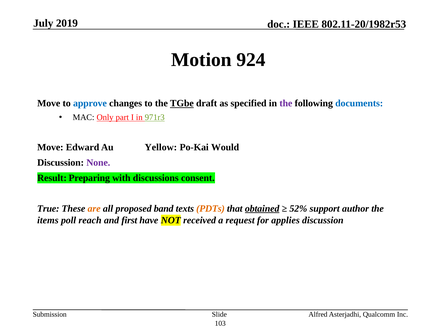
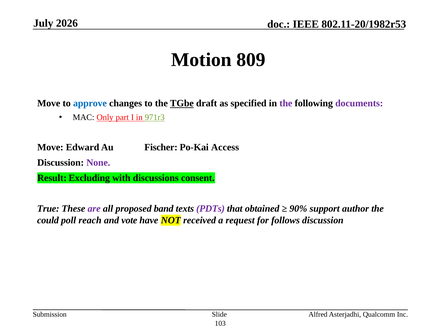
2019: 2019 -> 2026 (67, 23)
924: 924 -> 809 (251, 60)
documents colour: blue -> purple (359, 103)
Yellow: Yellow -> Fischer (161, 147)
Would: Would -> Access (225, 147)
Preparing: Preparing -> Excluding (89, 178)
are colour: orange -> purple (94, 208)
PDTs colour: orange -> purple (211, 208)
obtained underline: present -> none (262, 208)
52%: 52% -> 90% (298, 208)
items: items -> could (48, 220)
first: first -> vote (129, 220)
applies: applies -> follows (286, 220)
